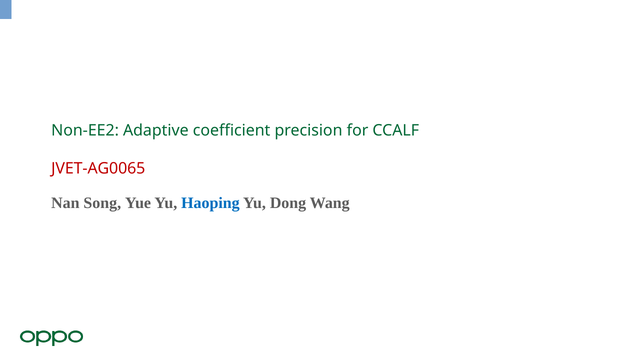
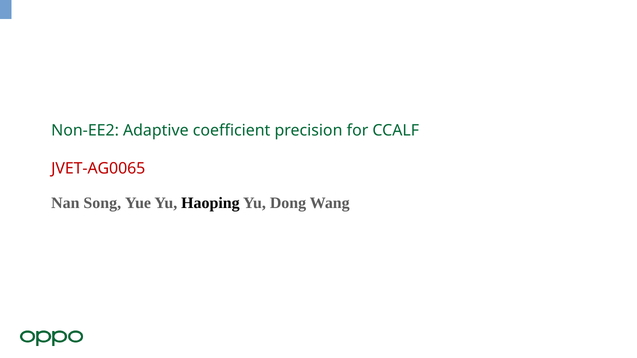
Haoping colour: blue -> black (210, 203)
